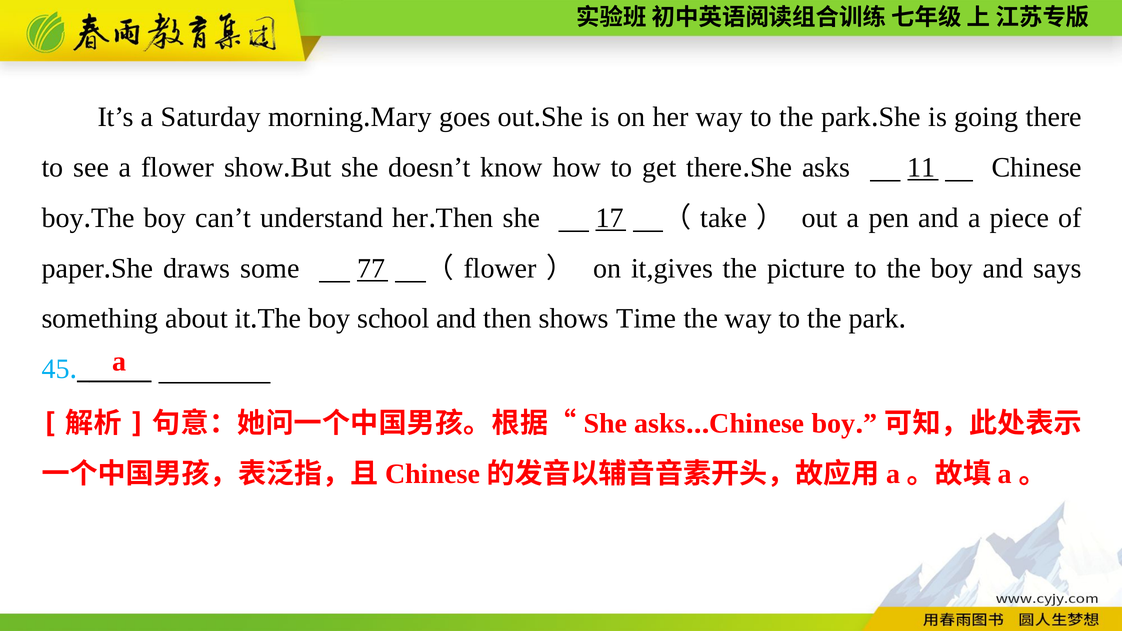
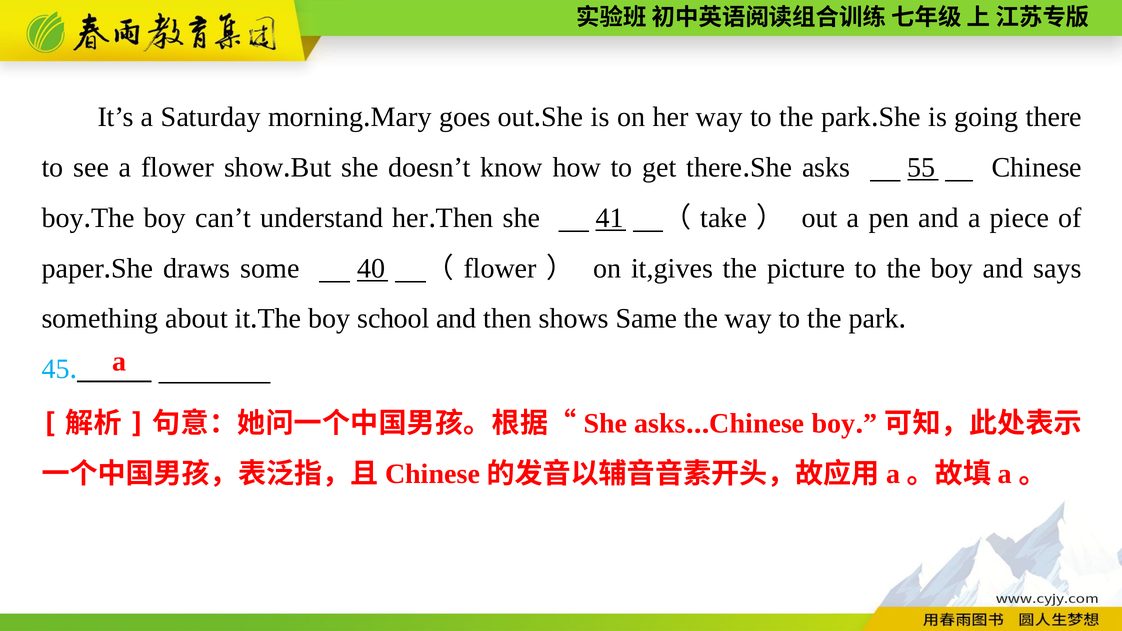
11: 11 -> 55 (921, 167)
17: 17 -> 41 (610, 218)
77: 77 -> 40 (371, 268)
Time: Time -> Same (646, 319)
